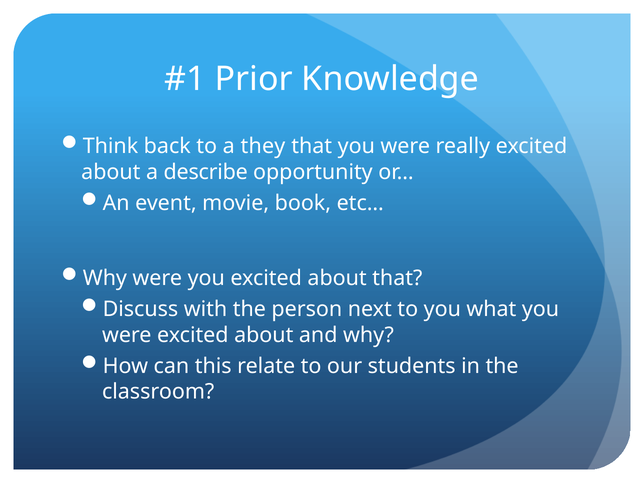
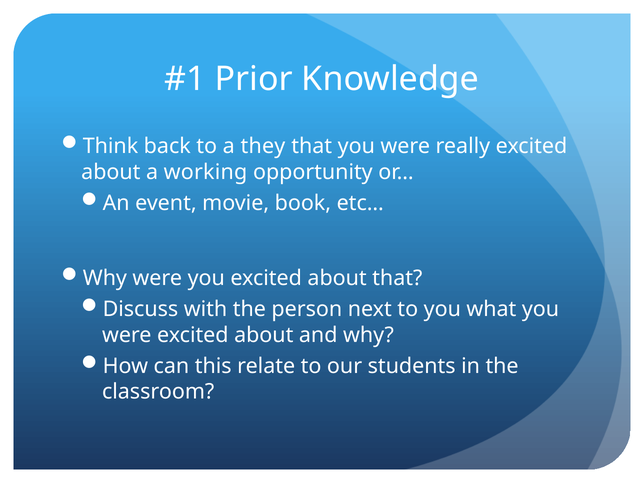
describe: describe -> working (205, 172)
